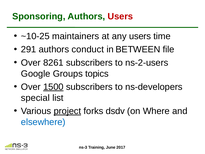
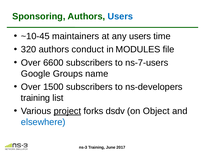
Users colour: red -> blue (120, 16)
~10-25: ~10-25 -> ~10-45 (35, 36)
291: 291 -> 320 (29, 49)
BETWEEN: BETWEEN -> MODULES (138, 49)
8261: 8261 -> 6600 (53, 63)
ns-2-users: ns-2-users -> ns-7-users (147, 63)
topics: topics -> name (97, 74)
1500 underline: present -> none (53, 87)
special: special -> training (35, 98)
Where: Where -> Object (156, 111)
